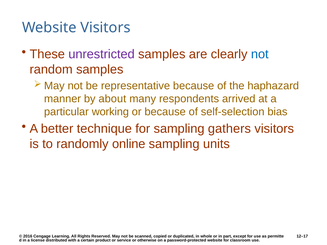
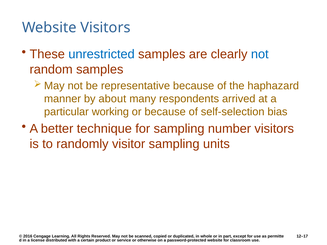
unrestricted colour: purple -> blue (102, 54)
gathers: gathers -> number (229, 129)
online: online -> visitor (129, 144)
